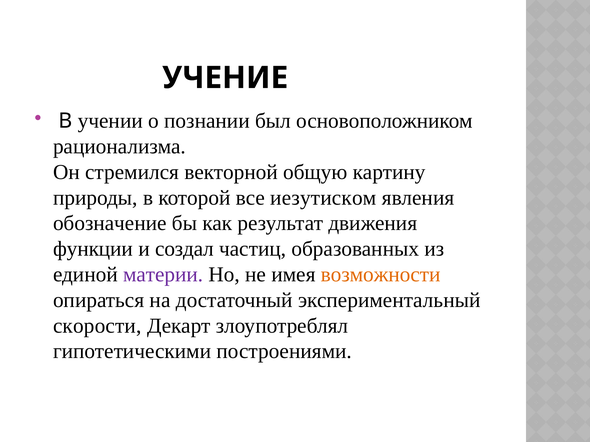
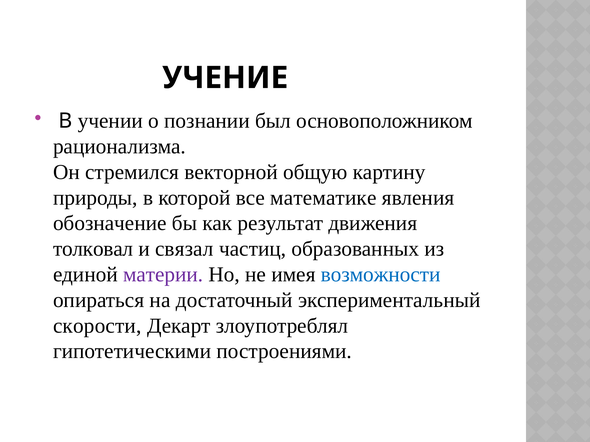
иезутиском: иезутиском -> математике (323, 198)
функции: функции -> толковал (93, 249)
создал: создал -> связал (184, 249)
возможности colour: orange -> blue (381, 275)
